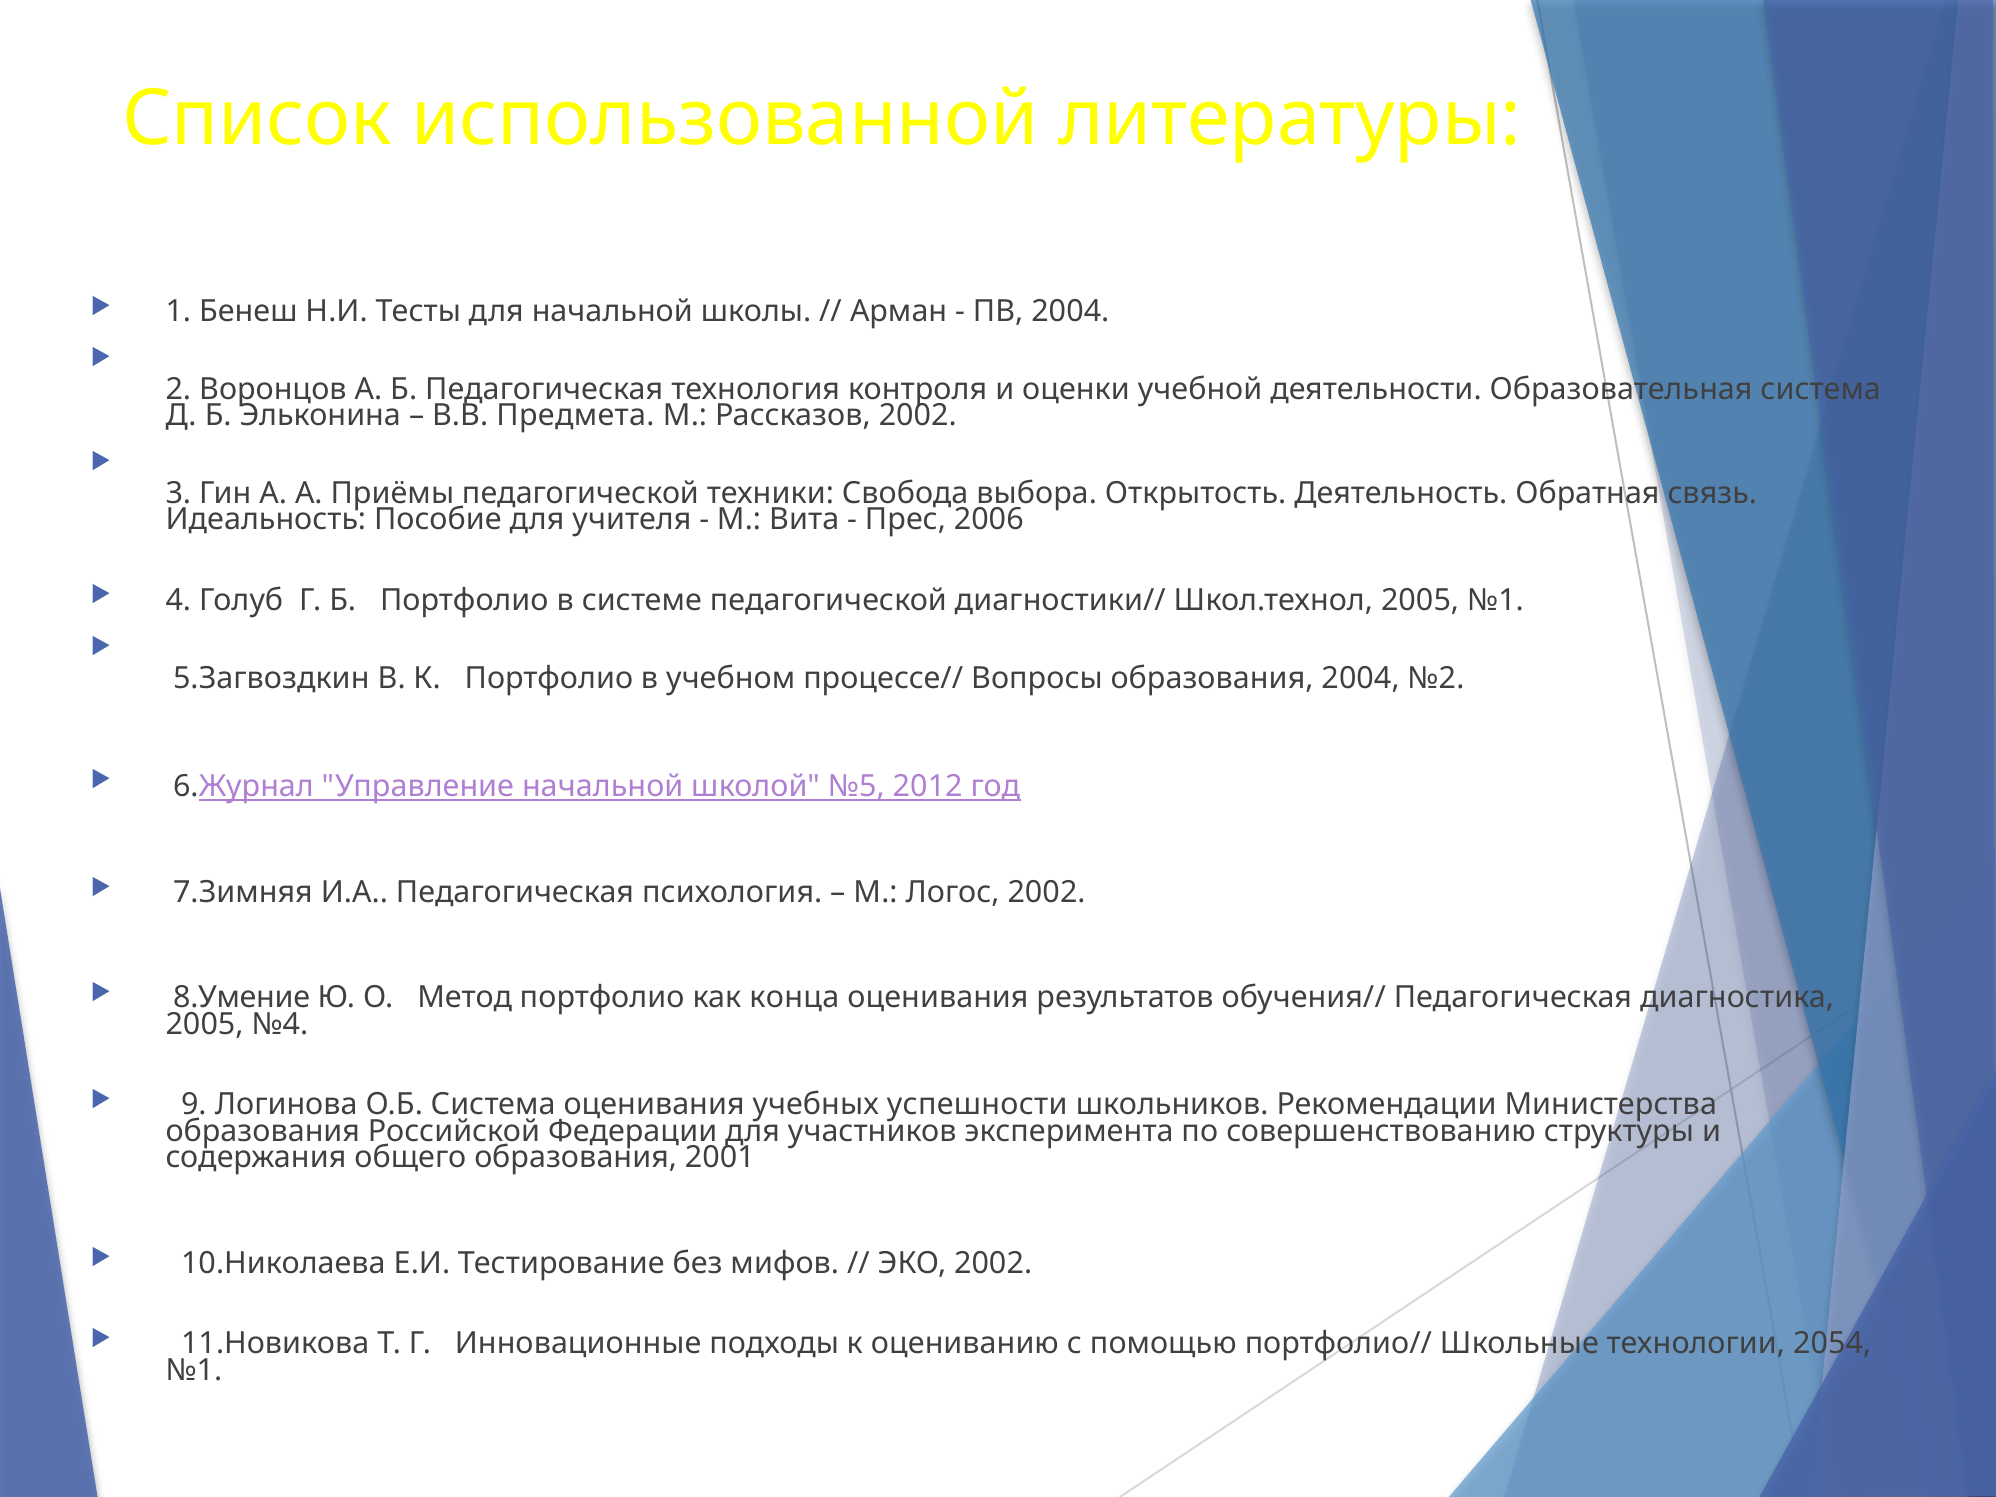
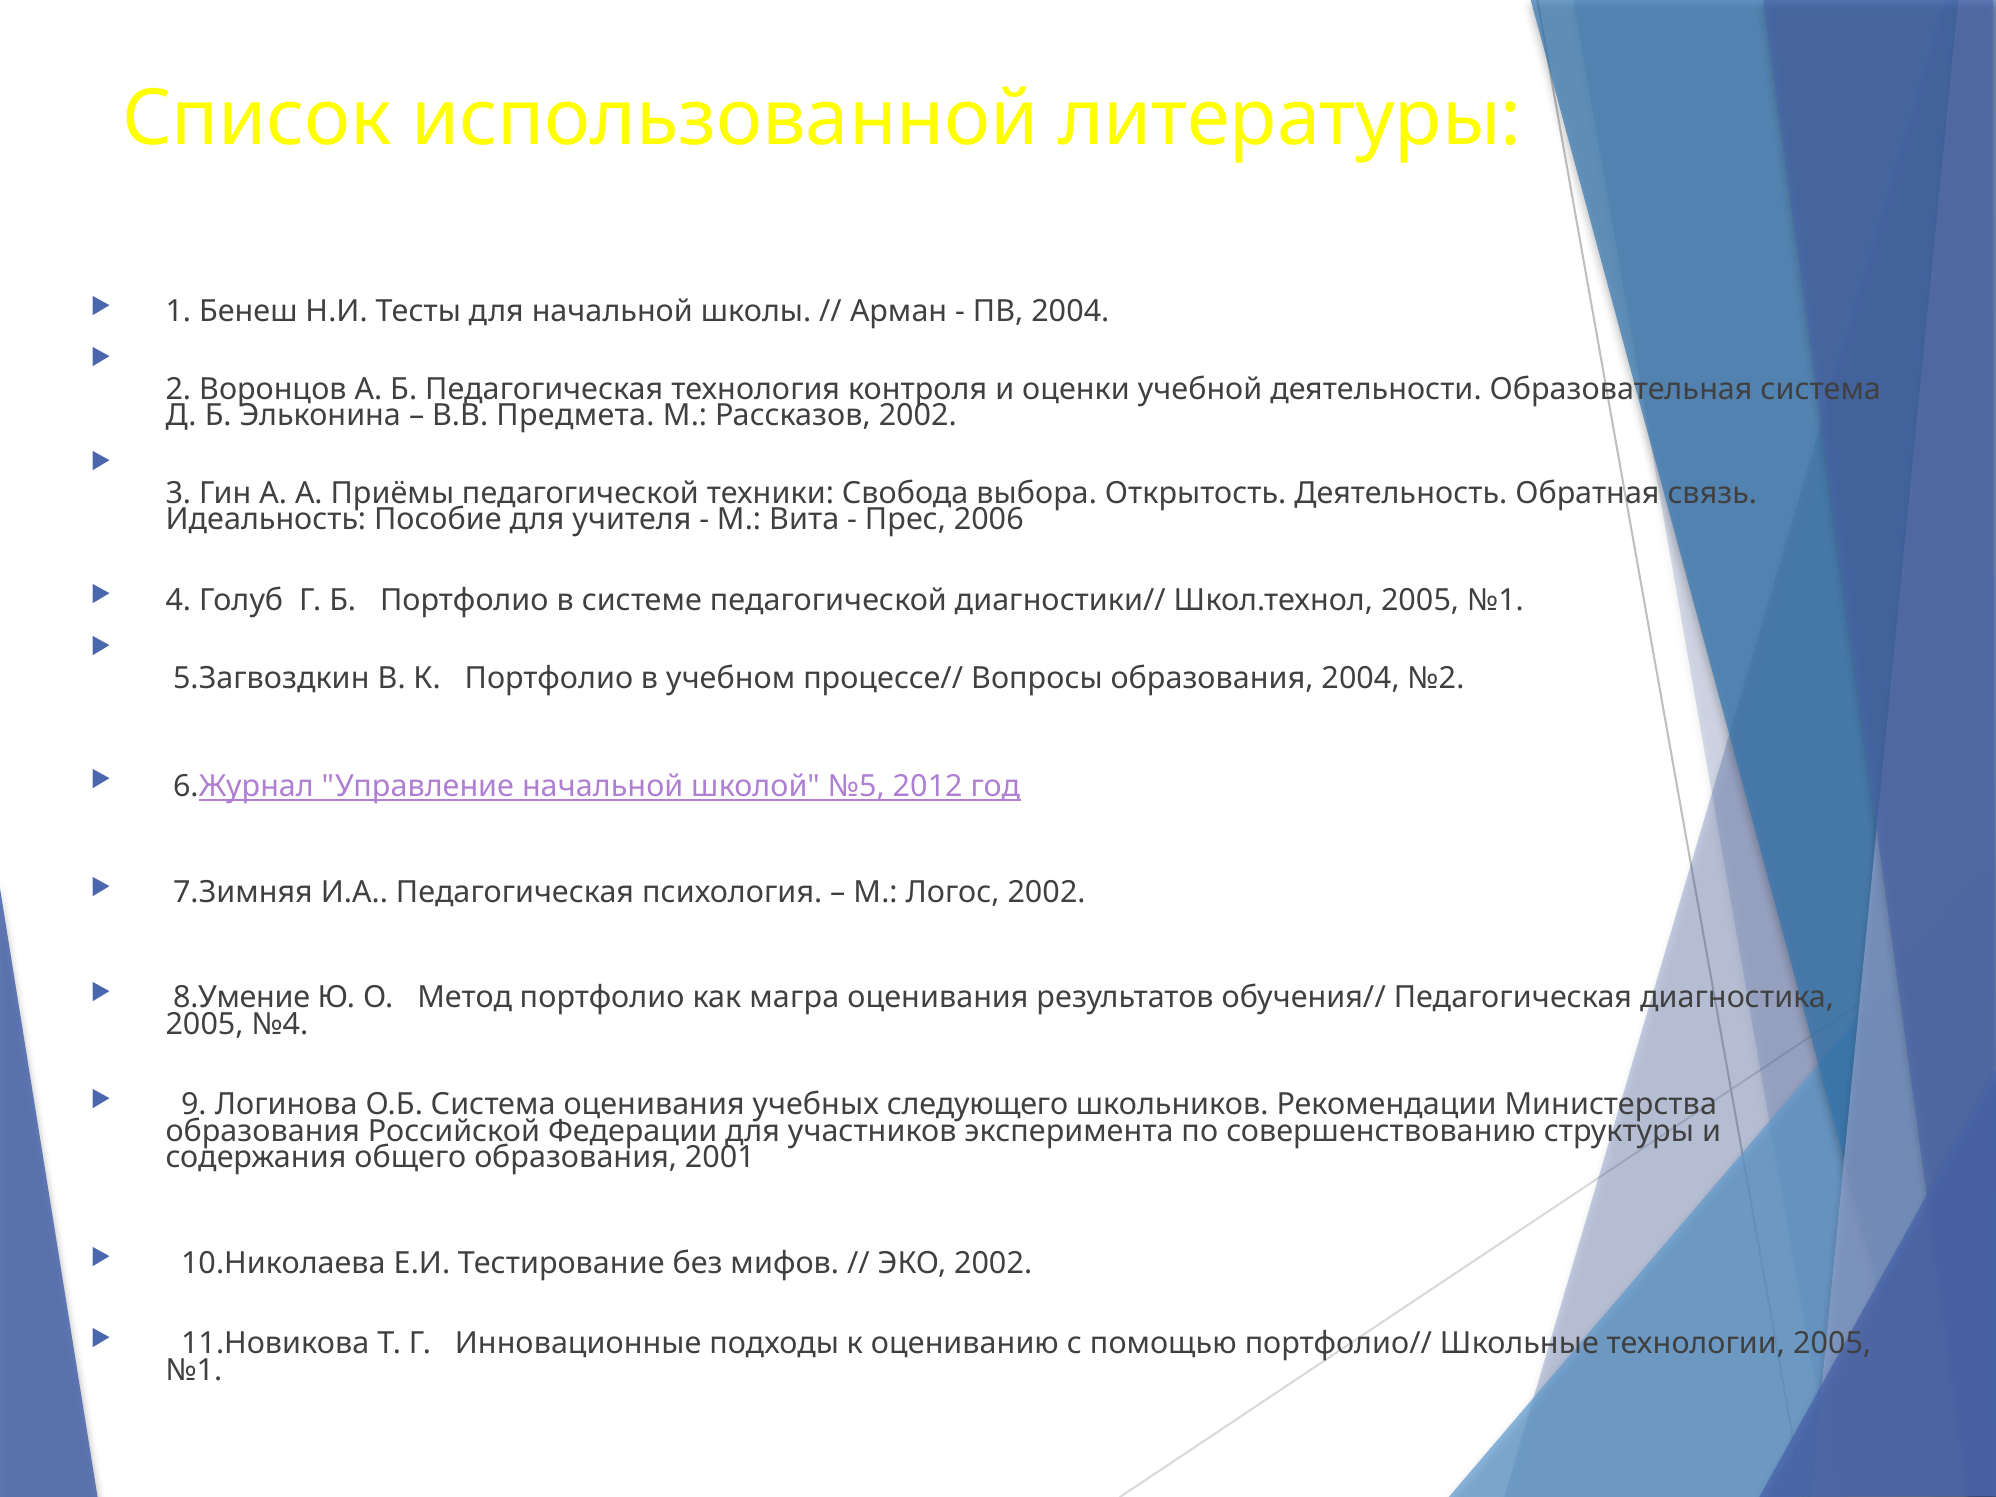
конца: конца -> магра (794, 998)
успешности: успешности -> следующего (978, 1105)
технологии 2054: 2054 -> 2005 (1832, 1344)
